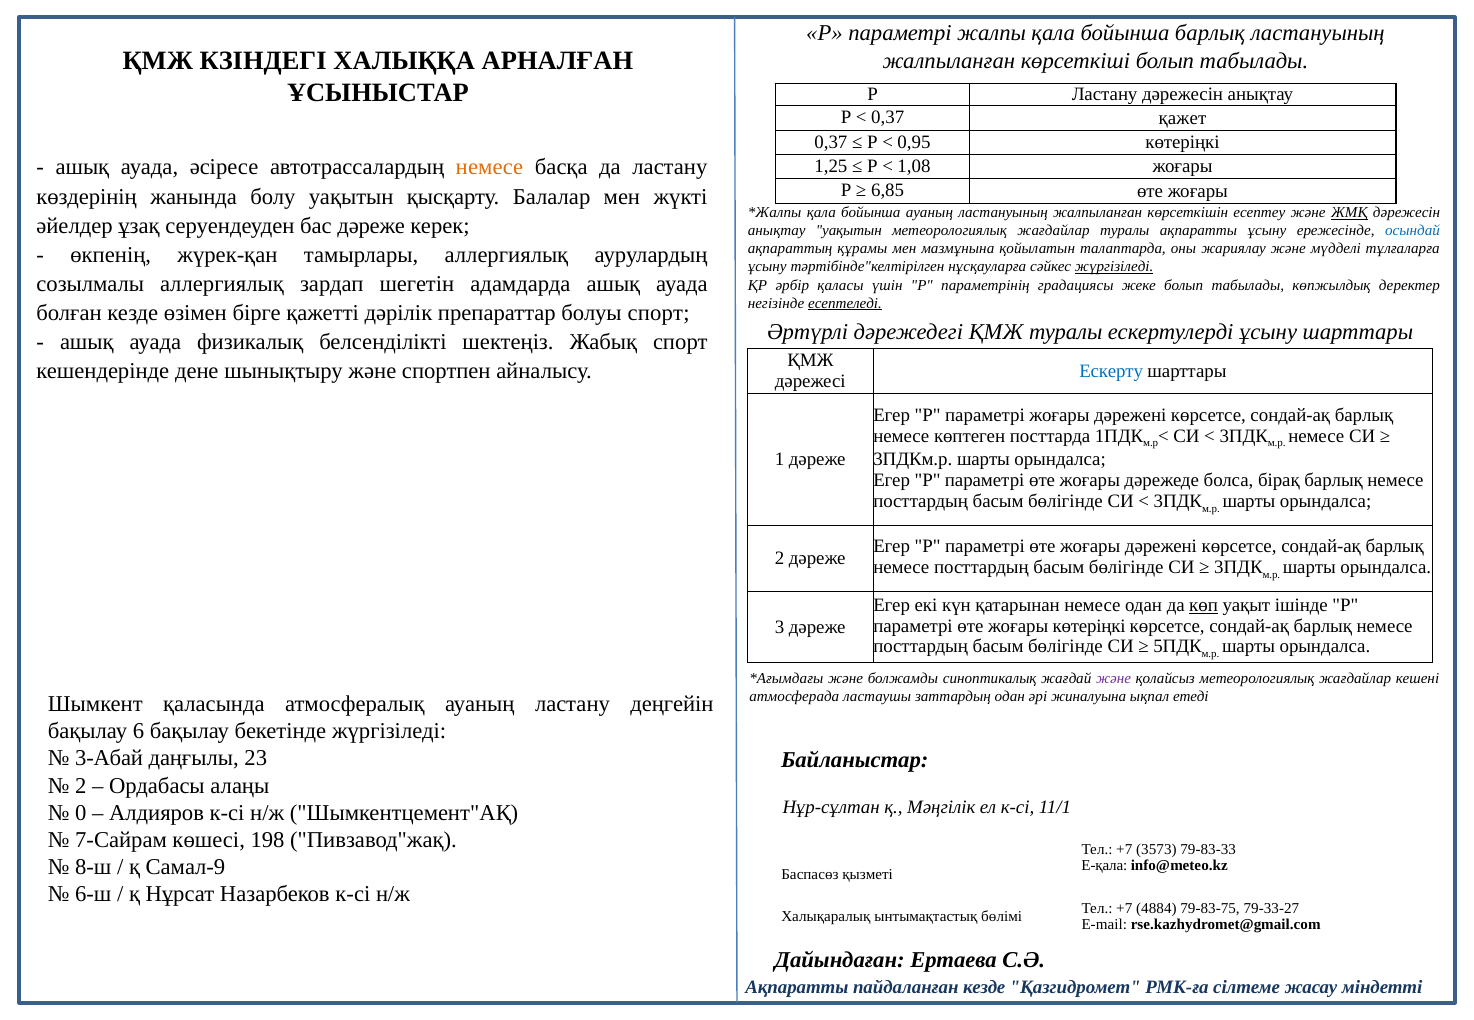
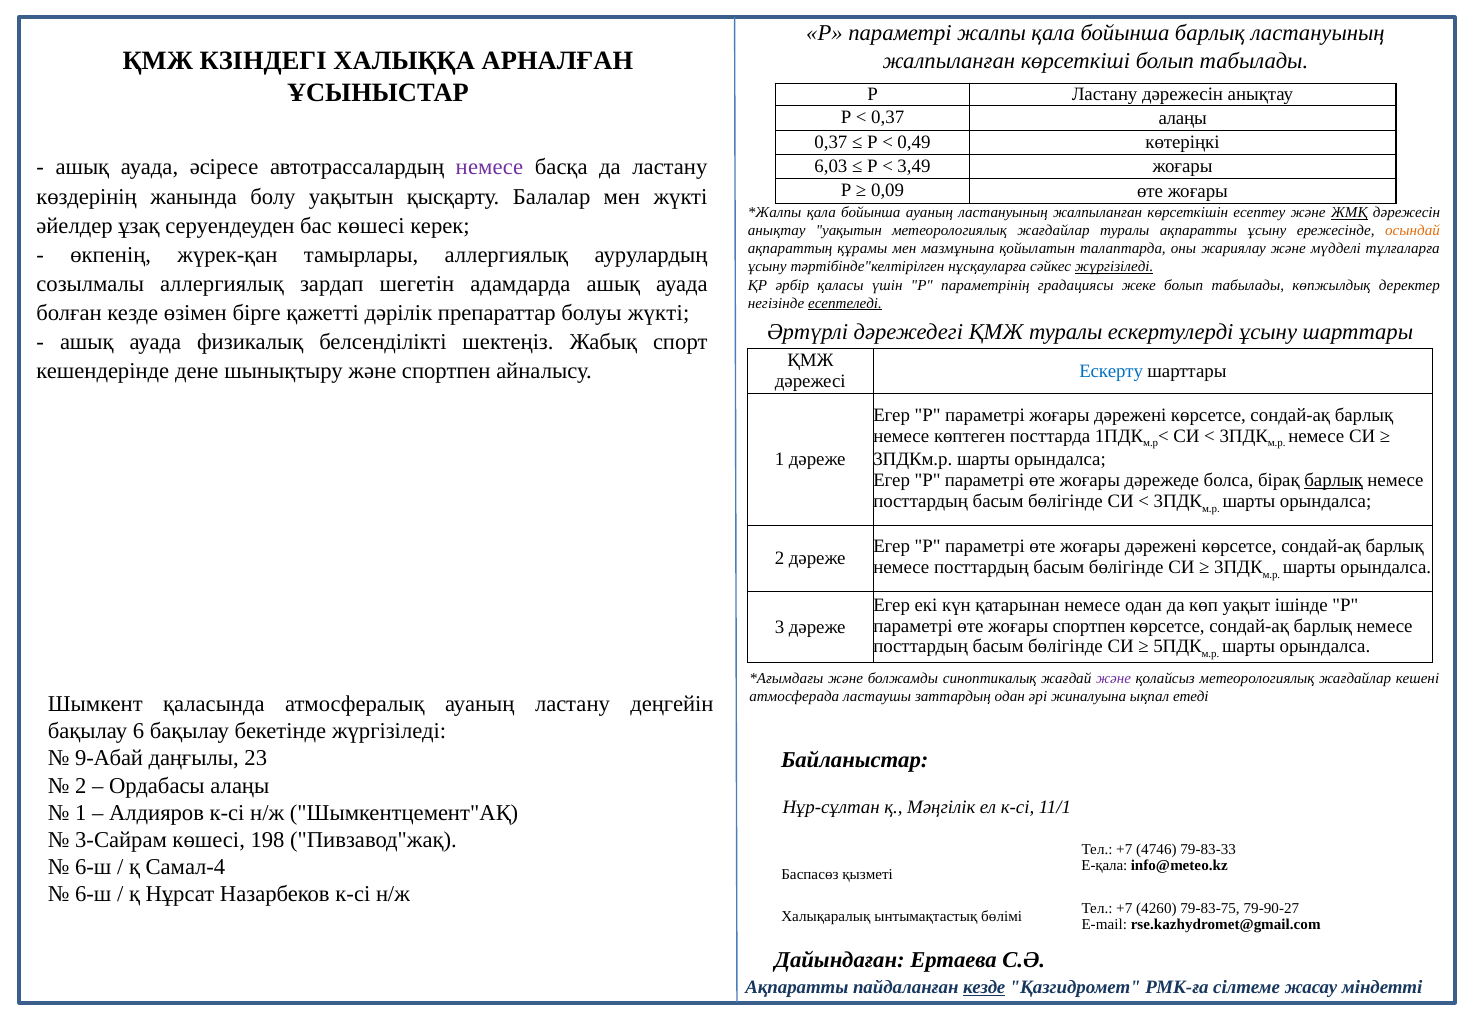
0,37 қажет: қажет -> алаңы (1183, 118)
0,95: 0,95 -> 0,49 (914, 142)
немесе colour: orange -> purple (489, 168)
1,25: 1,25 -> 6,03 (831, 166)
1,08: 1,08 -> 3,49 (914, 166)
6,85: 6,85 -> 0,09 (888, 191)
бас дәреже: дәреже -> көшесі (371, 226)
осындай colour: blue -> orange (1413, 231)
болуы спорт: спорт -> жүкті (659, 313)
барлық underline: none -> present (1334, 481)
көп underline: present -> none (1204, 605)
жоғары көтеріңкі: көтеріңкі -> спортпен (1089, 626)
3-Абай: 3-Абай -> 9-Абай (109, 759)
0: 0 -> 1 (81, 813)
7-Сайрам: 7-Сайрам -> 3-Сайрам (121, 840)
3573: 3573 -> 4746 (1156, 850)
8-ш: 8-ш -> 6-ш (93, 868)
Самал-9: Самал-9 -> Самал-4 (185, 868)
4884: 4884 -> 4260 (1156, 909)
79-33-27: 79-33-27 -> 79-90-27 (1271, 909)
кезде underline: none -> present (984, 987)
